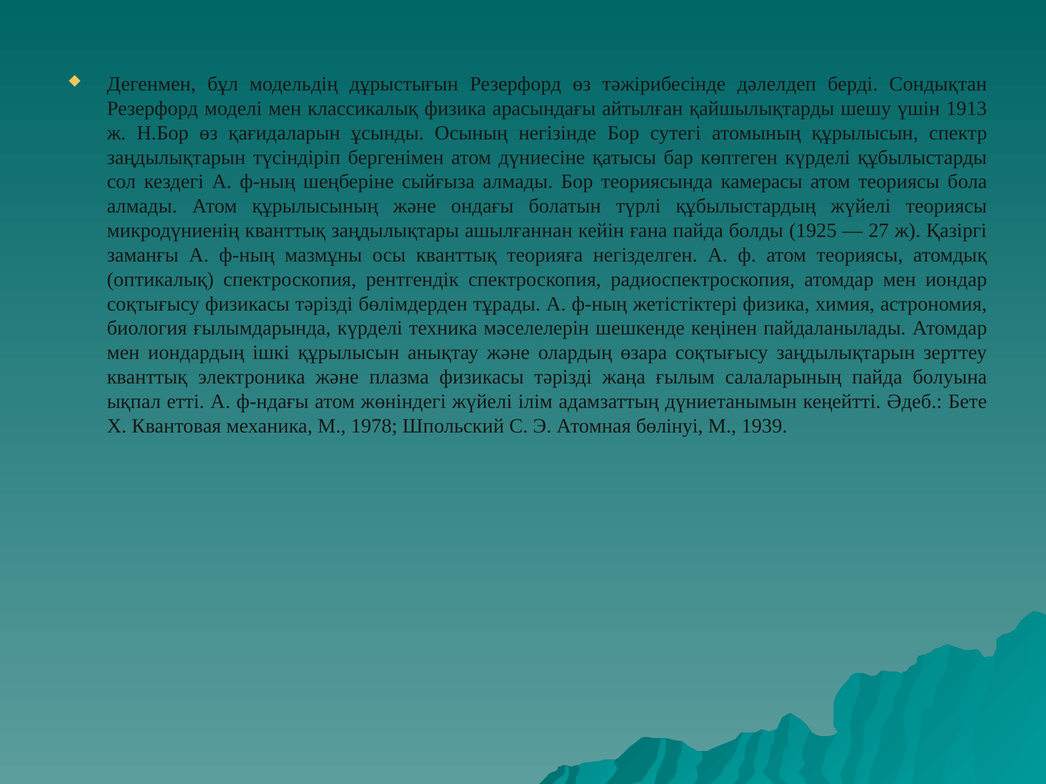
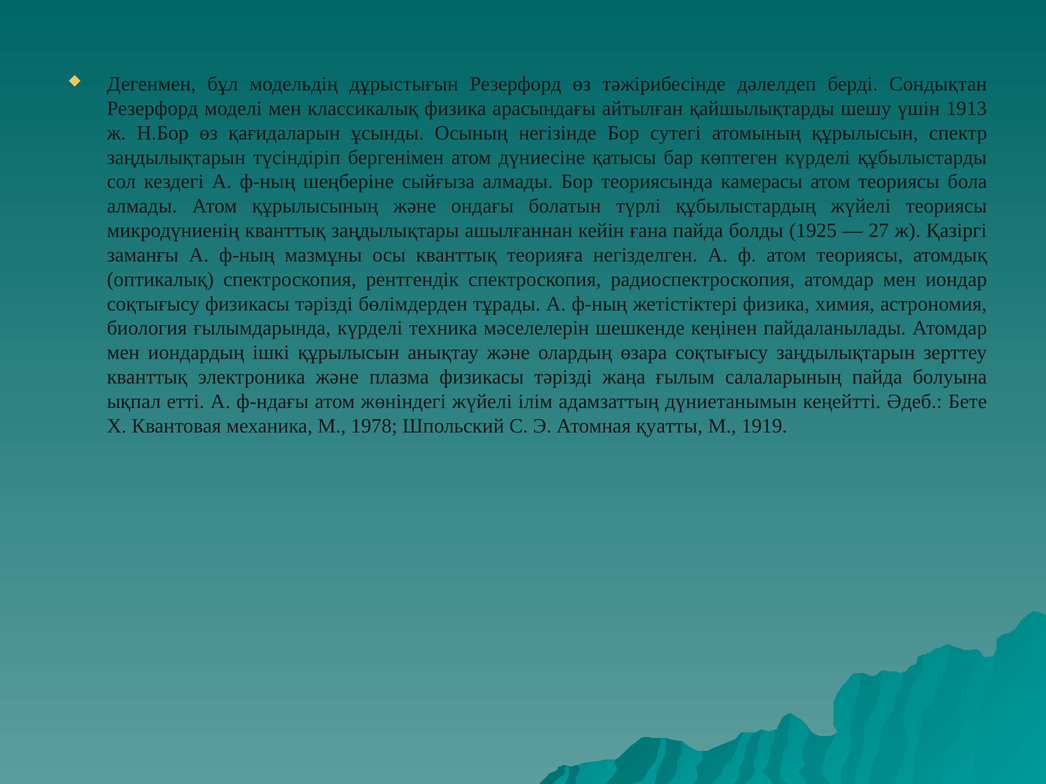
бөлінуі: бөлінуі -> қуатты (669, 426)
1939: 1939 -> 1919 (764, 426)
